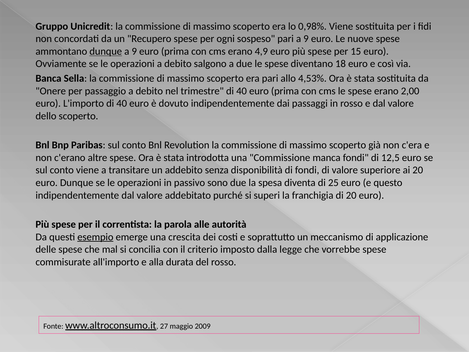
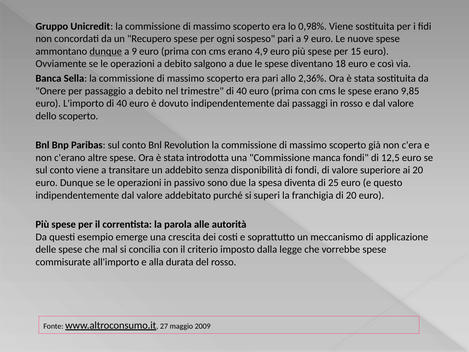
4,53%: 4,53% -> 2,36% (312, 78)
2,00: 2,00 -> 9,85 (410, 91)
esempio underline: present -> none (95, 237)
